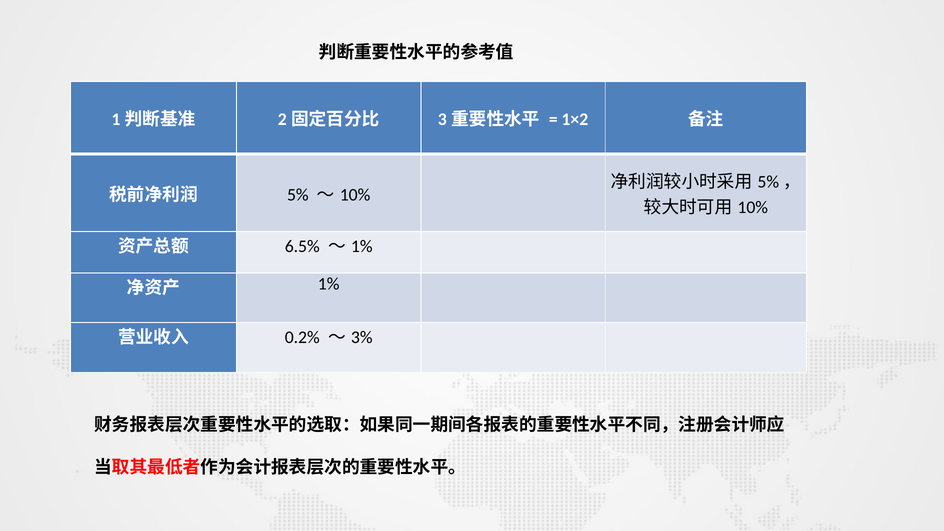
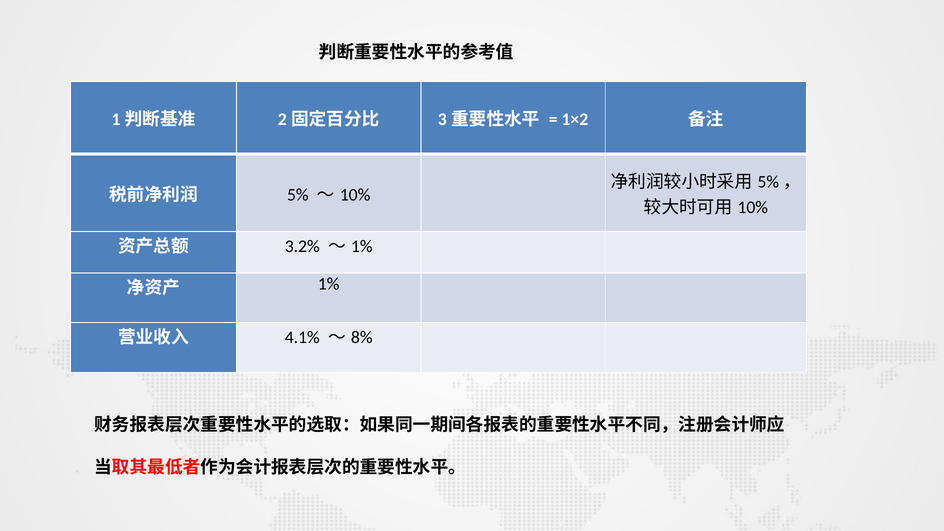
6.5%: 6.5% -> 3.2% (302, 246)
0.2%: 0.2% -> 4.1% (302, 337)
3%: 3% -> 8% (362, 337)
